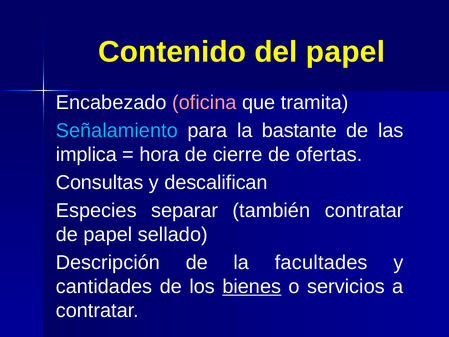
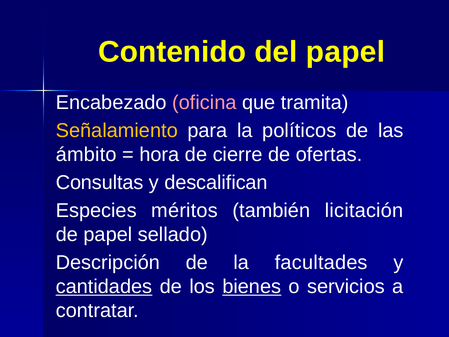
Señalamiento colour: light blue -> yellow (117, 131)
bastante: bastante -> políticos (299, 131)
implica: implica -> ámbito (86, 155)
separar: separar -> méritos (185, 210)
también contratar: contratar -> licitación (364, 210)
cantidades underline: none -> present (104, 286)
